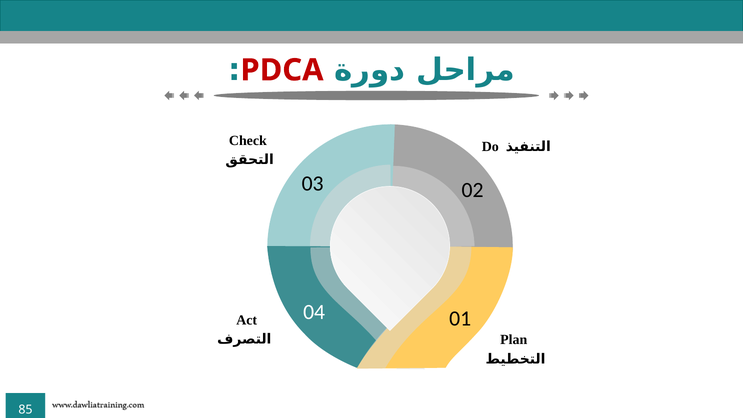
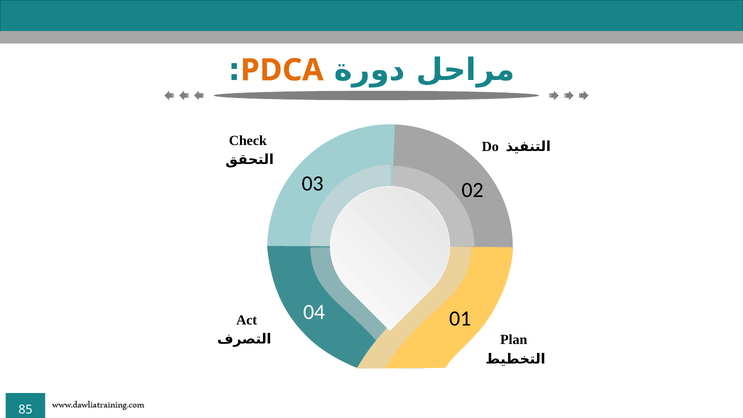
PDCA colour: red -> orange (282, 70)
